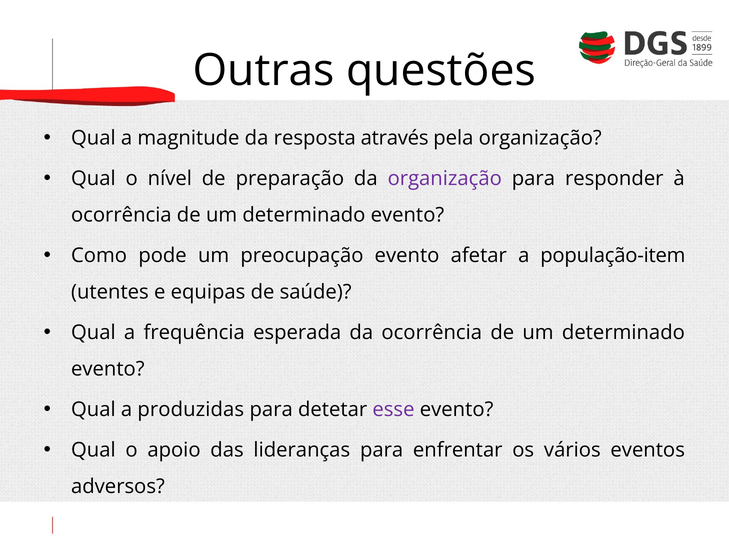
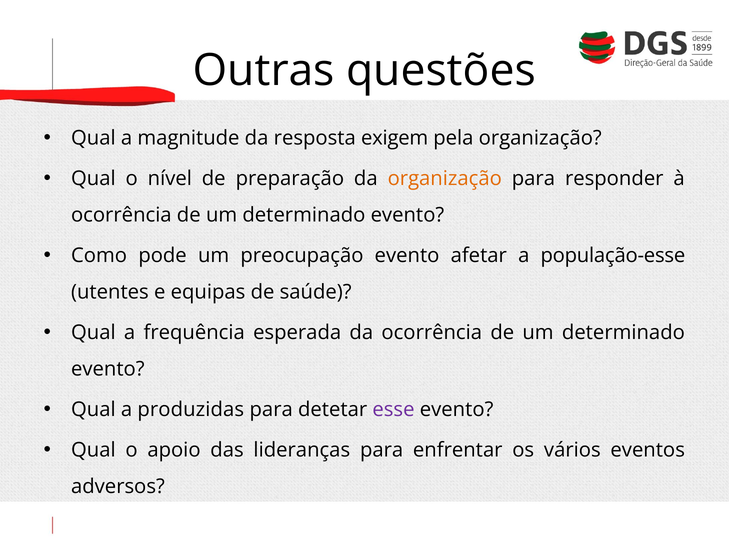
através: através -> exigem (395, 138)
organização colour: purple -> orange (445, 178)
população-item: população-item -> população-esse (613, 255)
